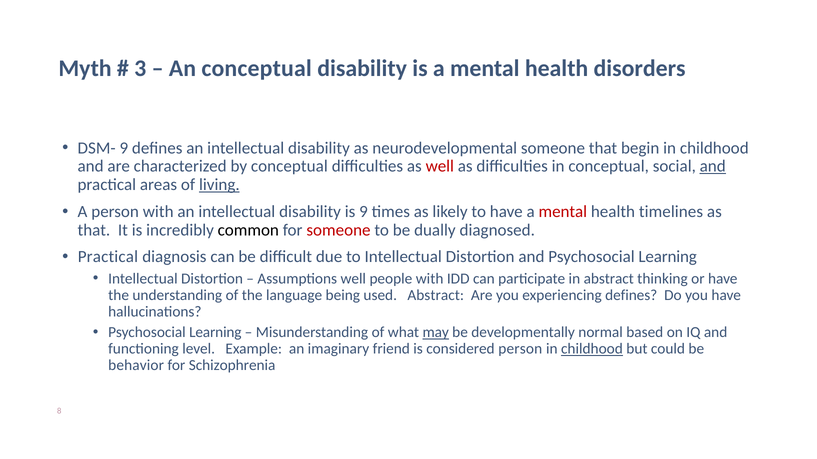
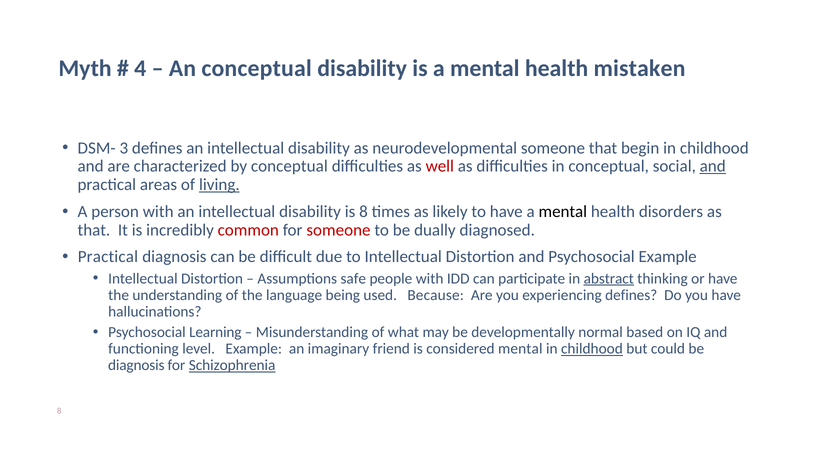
3: 3 -> 4 (140, 69)
disorders: disorders -> mistaken (640, 69)
DSM- 9: 9 -> 3 (124, 148)
is 9: 9 -> 8 (364, 212)
mental colour: red -> black (563, 212)
timelines: timelines -> disorders (671, 212)
common colour: black -> red (248, 230)
and Psychosocial Learning: Learning -> Example (668, 257)
Assumptions well: well -> safe (353, 279)
abstract underline: none -> present (609, 279)
used Abstract: Abstract -> Because (436, 295)
may underline: present -> none (436, 333)
considered person: person -> mental (520, 349)
behavior: behavior -> diagnosis (136, 366)
Schizophrenia underline: none -> present (232, 366)
